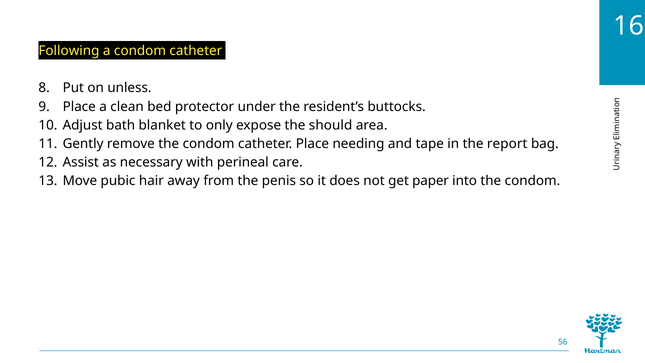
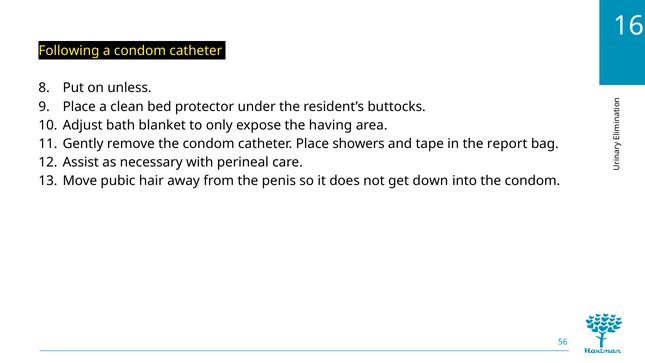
should: should -> having (331, 125)
needing: needing -> showers (359, 144)
paper: paper -> down (430, 181)
